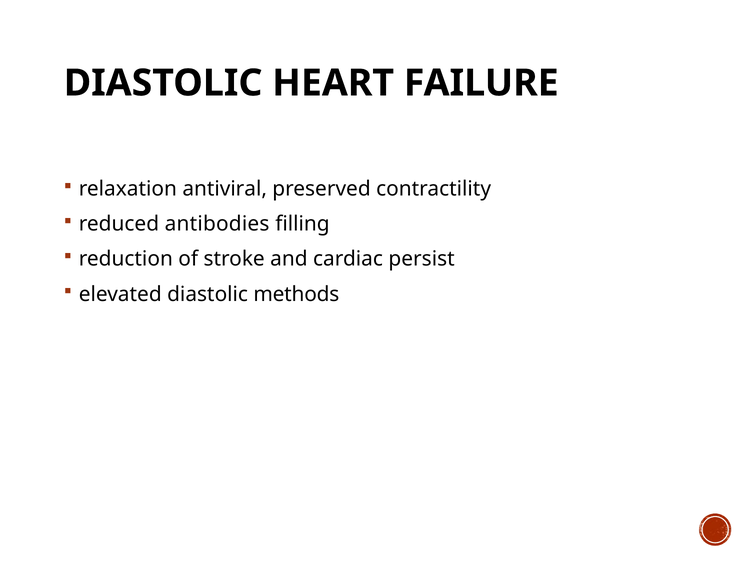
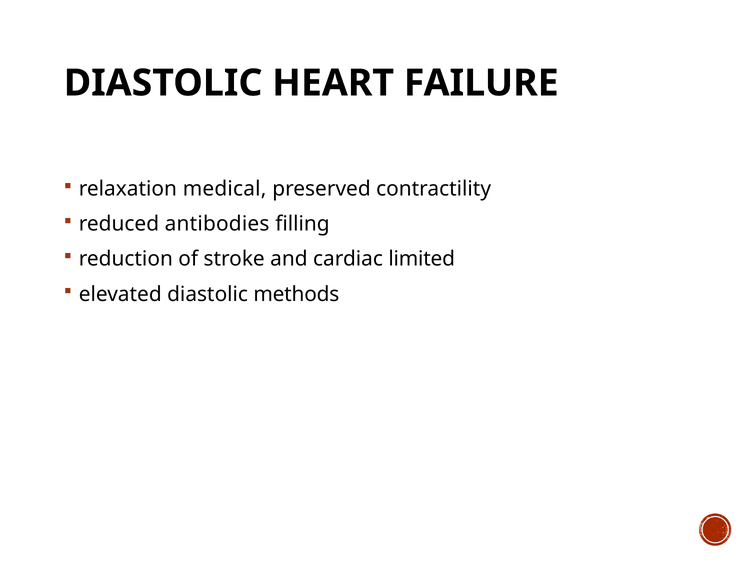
antiviral: antiviral -> medical (225, 189)
persist: persist -> limited (422, 259)
